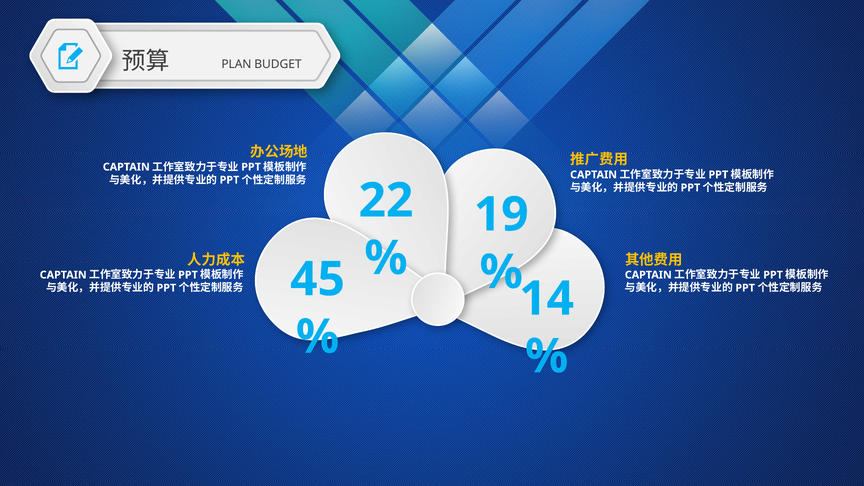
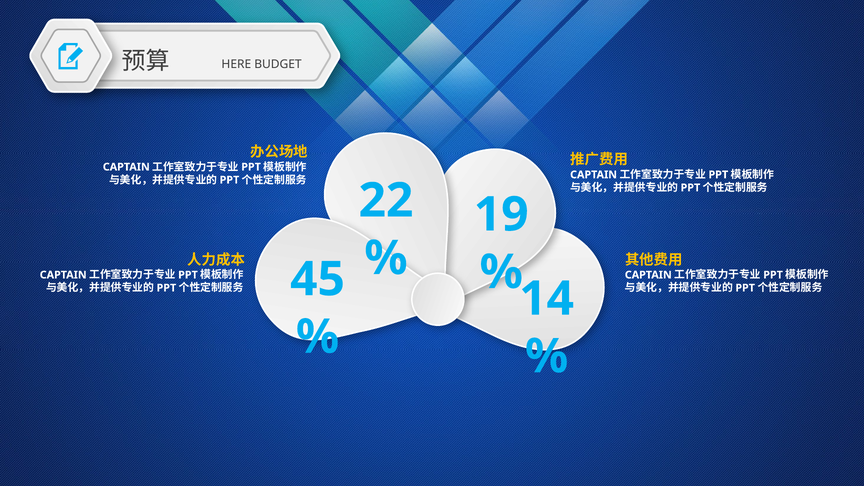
PLAN: PLAN -> HERE (236, 64)
